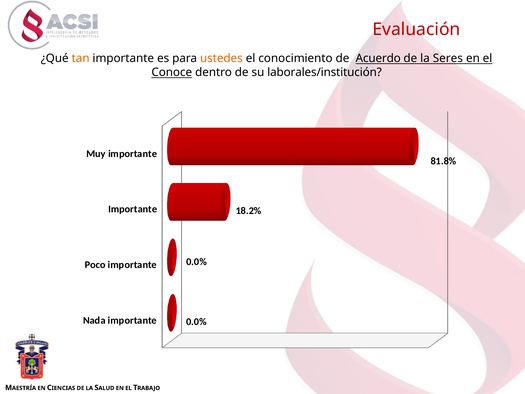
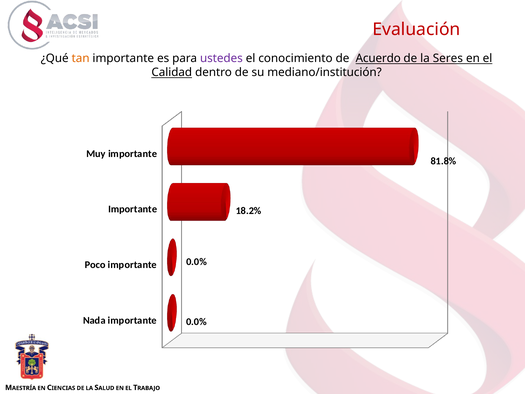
ustedes colour: orange -> purple (221, 58)
Conoce: Conoce -> Calidad (172, 72)
laborales/institución: laborales/institución -> mediano/institución (324, 72)
